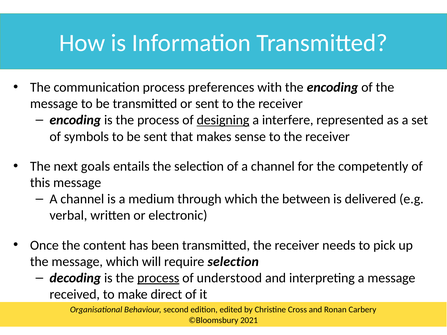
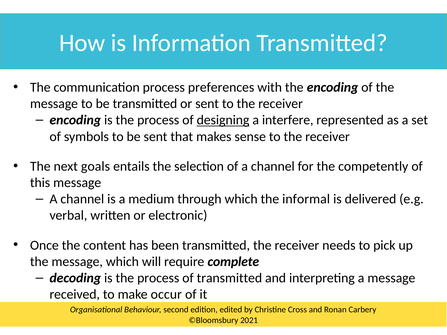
between: between -> informal (306, 199)
require selection: selection -> complete (233, 262)
process underline: present -> none (158, 278)
of understood: understood -> transmitted (229, 278)
direct: direct -> occur (166, 295)
